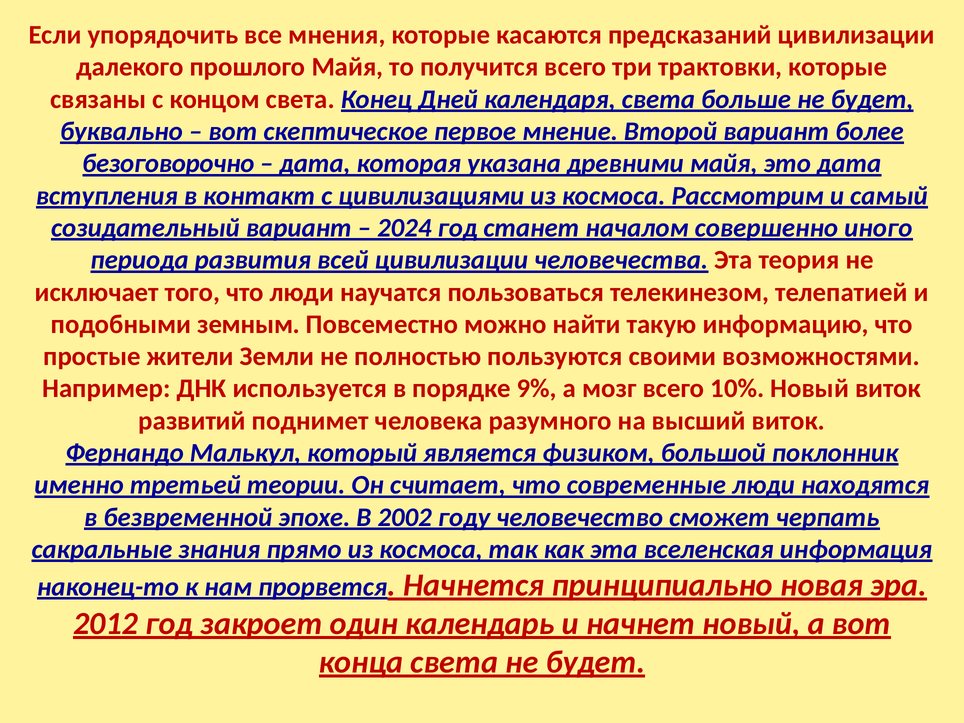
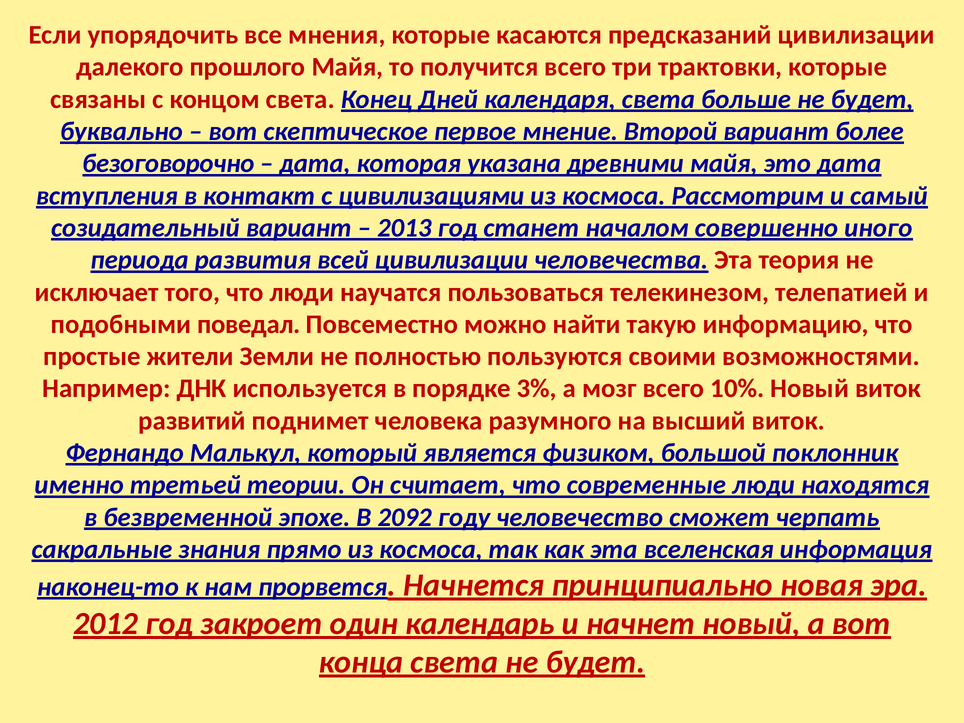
2024: 2024 -> 2013 (404, 228)
земным: земным -> поведал (249, 324)
9%: 9% -> 3% (537, 389)
2002: 2002 -> 2092 (405, 517)
